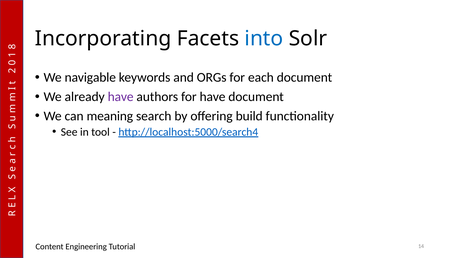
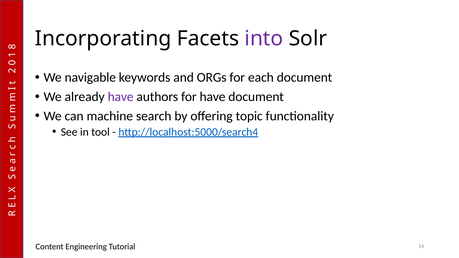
into colour: blue -> purple (264, 39)
meaning: meaning -> machine (110, 116)
build: build -> topic (249, 116)
